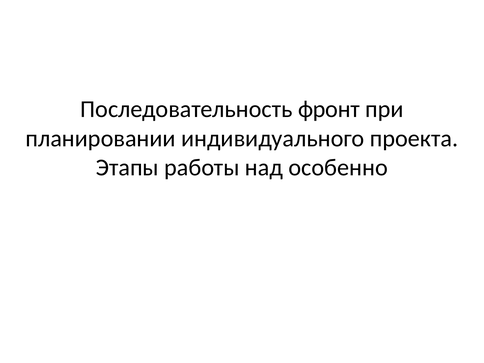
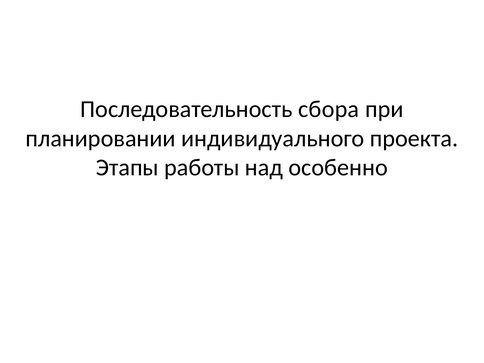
фронт: фронт -> сбора (329, 109)
